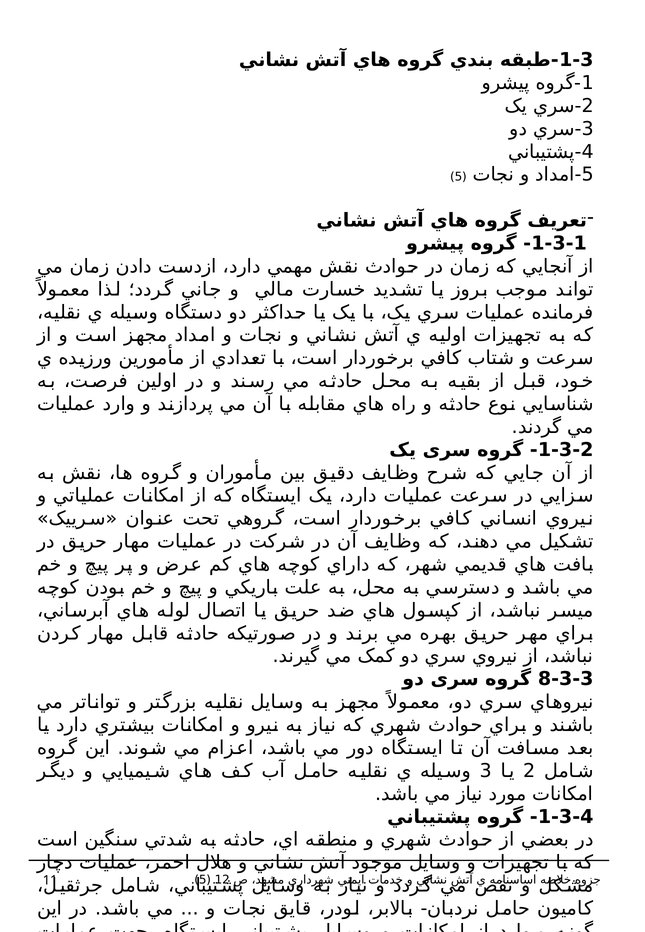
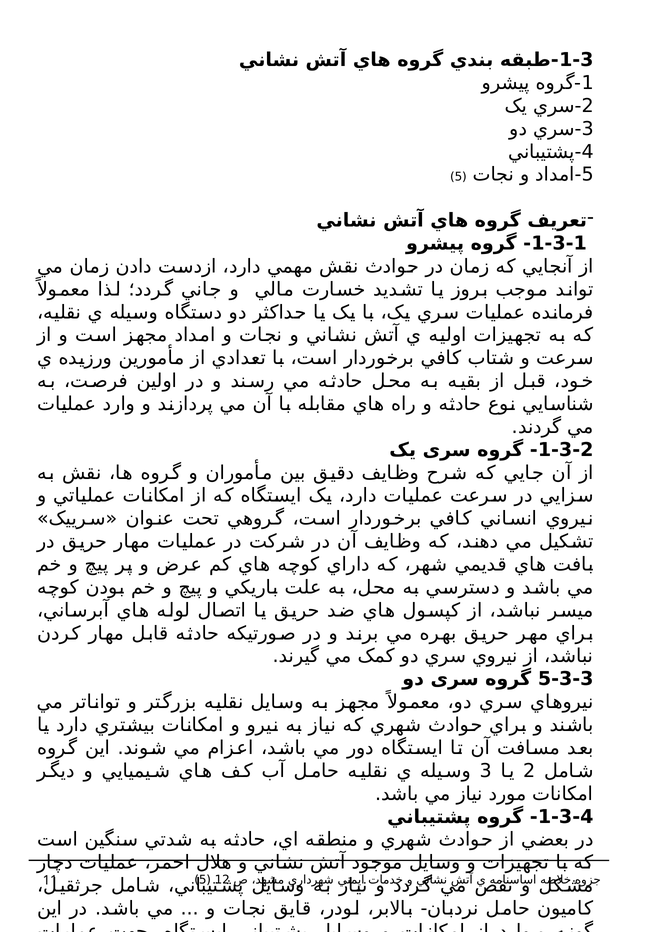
8-3-3: 8-3-3 -> 5-3-3 (566, 679)
